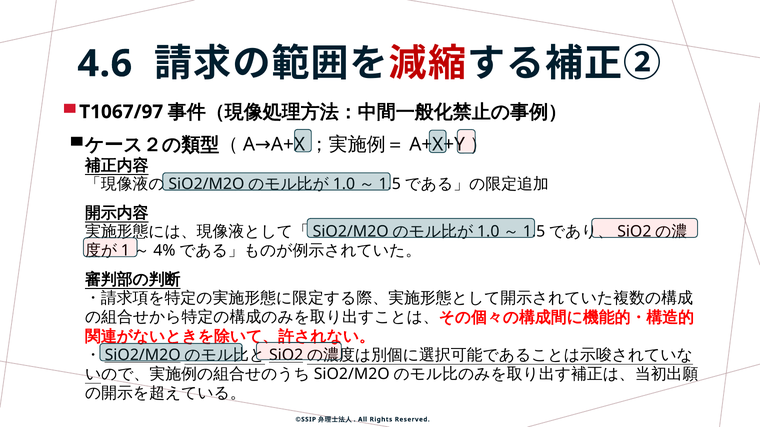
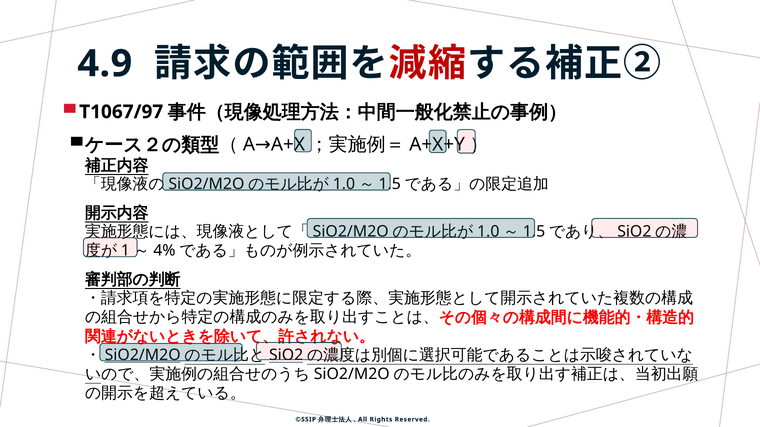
4.6: 4.6 -> 4.9 (105, 64)
